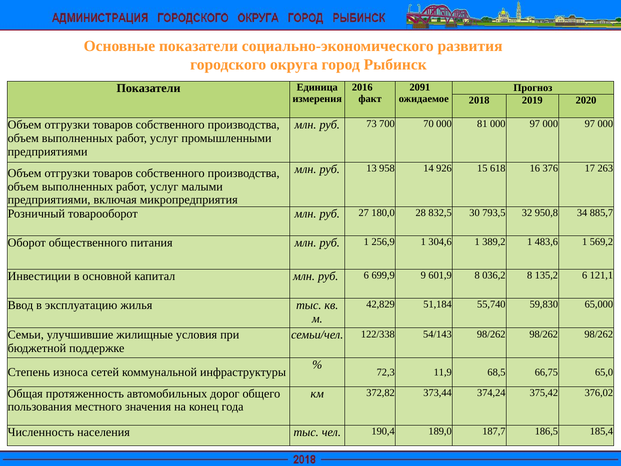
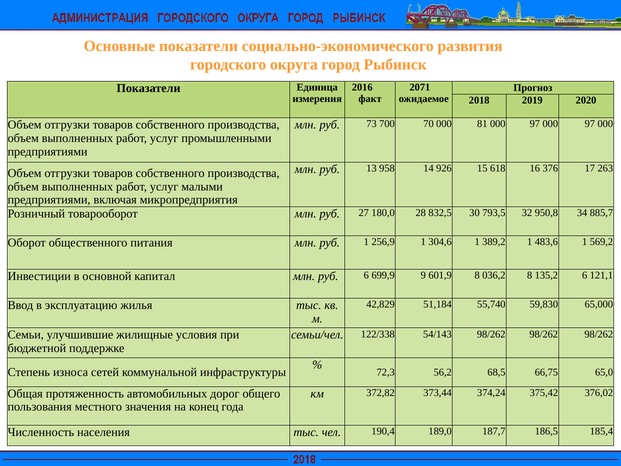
2091: 2091 -> 2071 (420, 87)
11,9: 11,9 -> 56,2 (443, 372)
